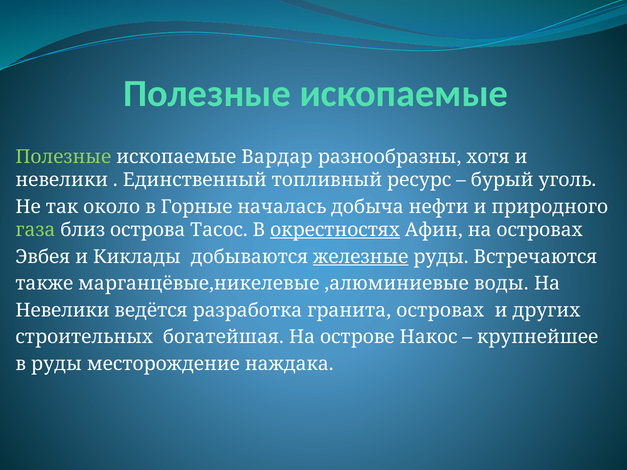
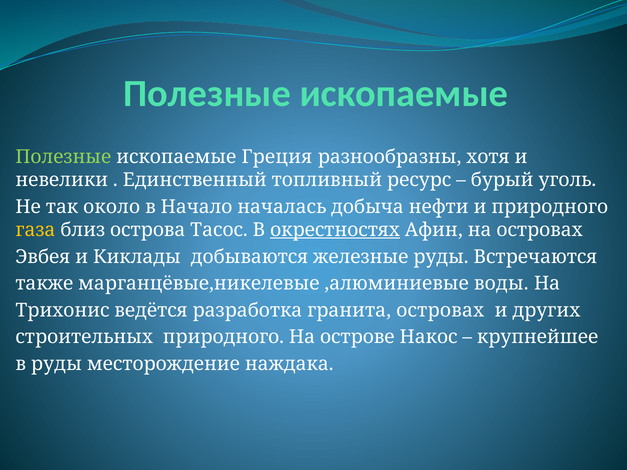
Вардар: Вардар -> Греция (277, 157)
Горные: Горные -> Начало (197, 207)
газа colour: light green -> yellow (35, 230)
железные underline: present -> none (361, 257)
Невелики: Невелики -> Трихонис (62, 310)
строительных богатейшая: богатейшая -> природного (223, 337)
